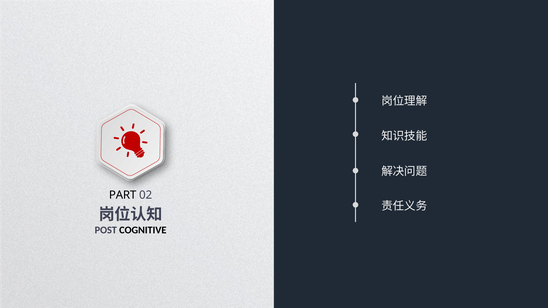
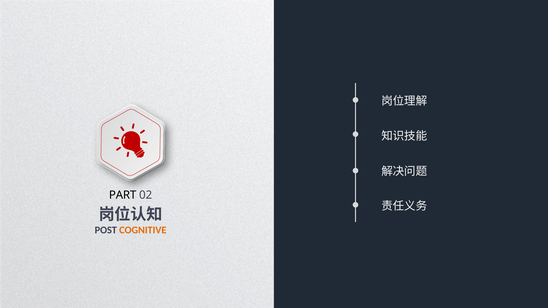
COGNITIVE colour: black -> orange (143, 230)
